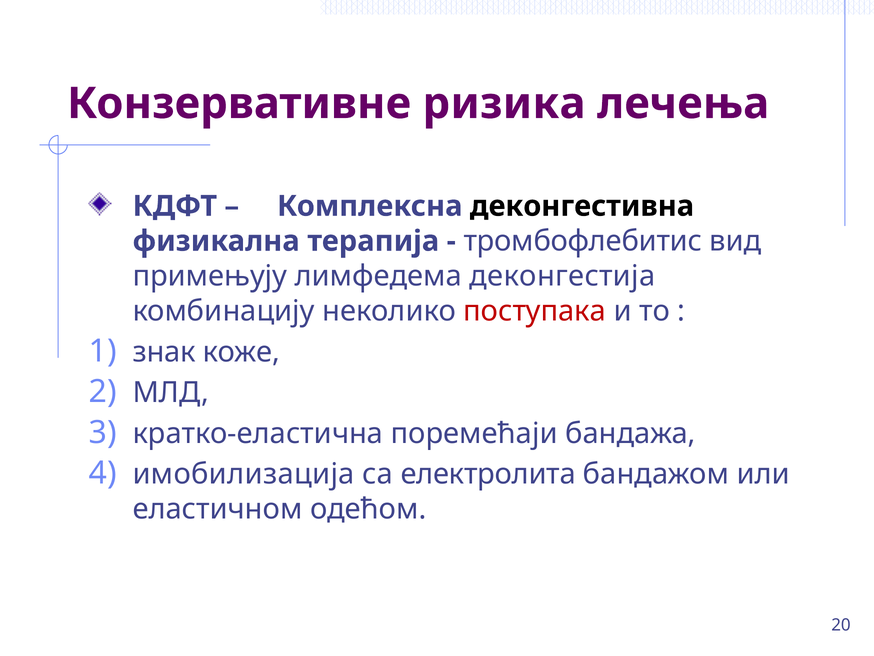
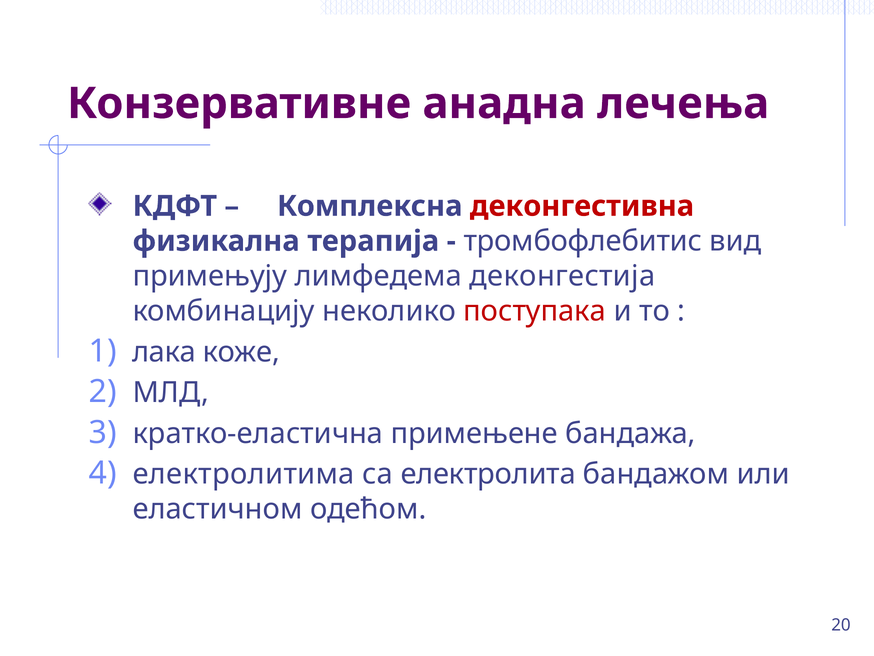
ризика: ризика -> анадна (504, 104)
деконгестивна colour: black -> red (582, 206)
знак: знак -> лака (164, 352)
поремећаји: поремећаји -> примењене (474, 433)
имобилизација: имобилизација -> електролитима (244, 474)
